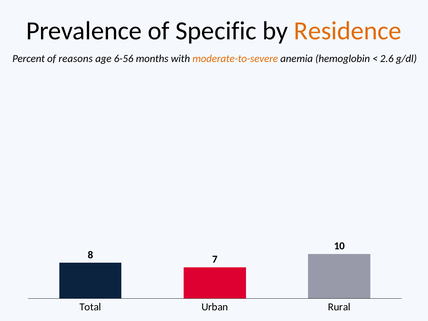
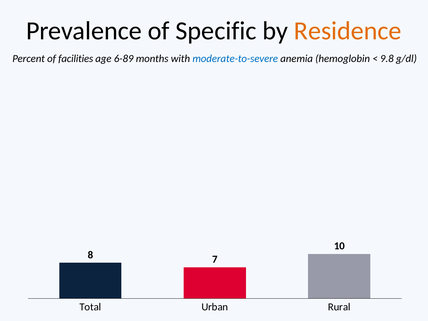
reasons: reasons -> facilities (76, 59)
6-56: 6-56 -> 6-89 (124, 59)
moderate-to-severe colour: orange -> blue (235, 59)
2.6: 2.6 -> 9.8 (387, 59)
